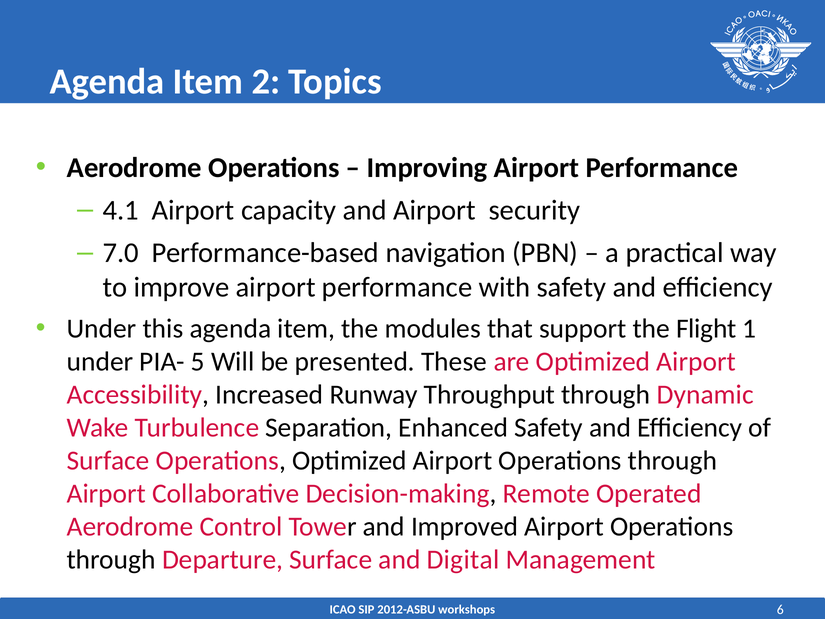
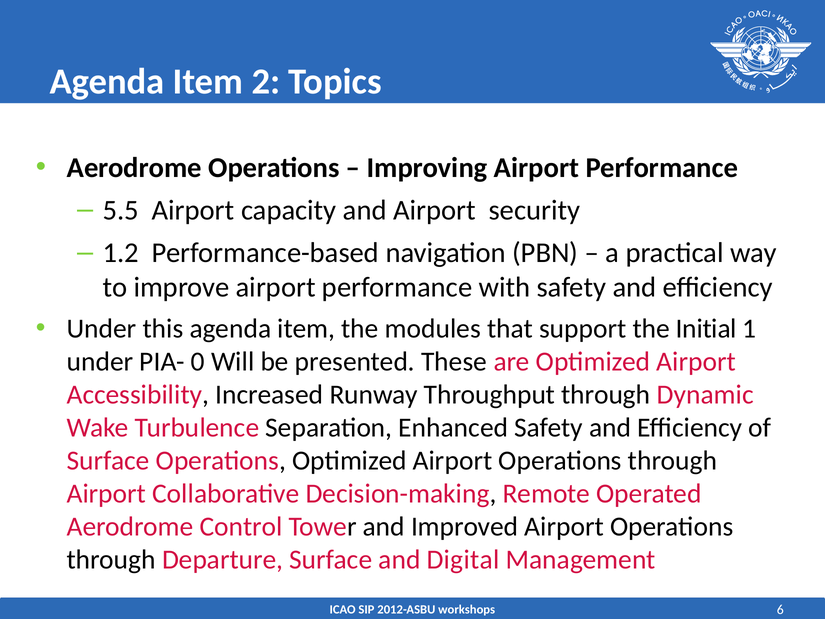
4.1: 4.1 -> 5.5 (121, 210)
7.0: 7.0 -> 1.2 (121, 253)
Flight: Flight -> Initial (706, 329)
5: 5 -> 0 (198, 362)
